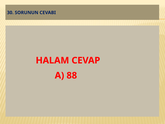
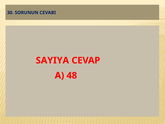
HALAM: HALAM -> SAYIYA (52, 60)
88: 88 -> 48 (72, 75)
